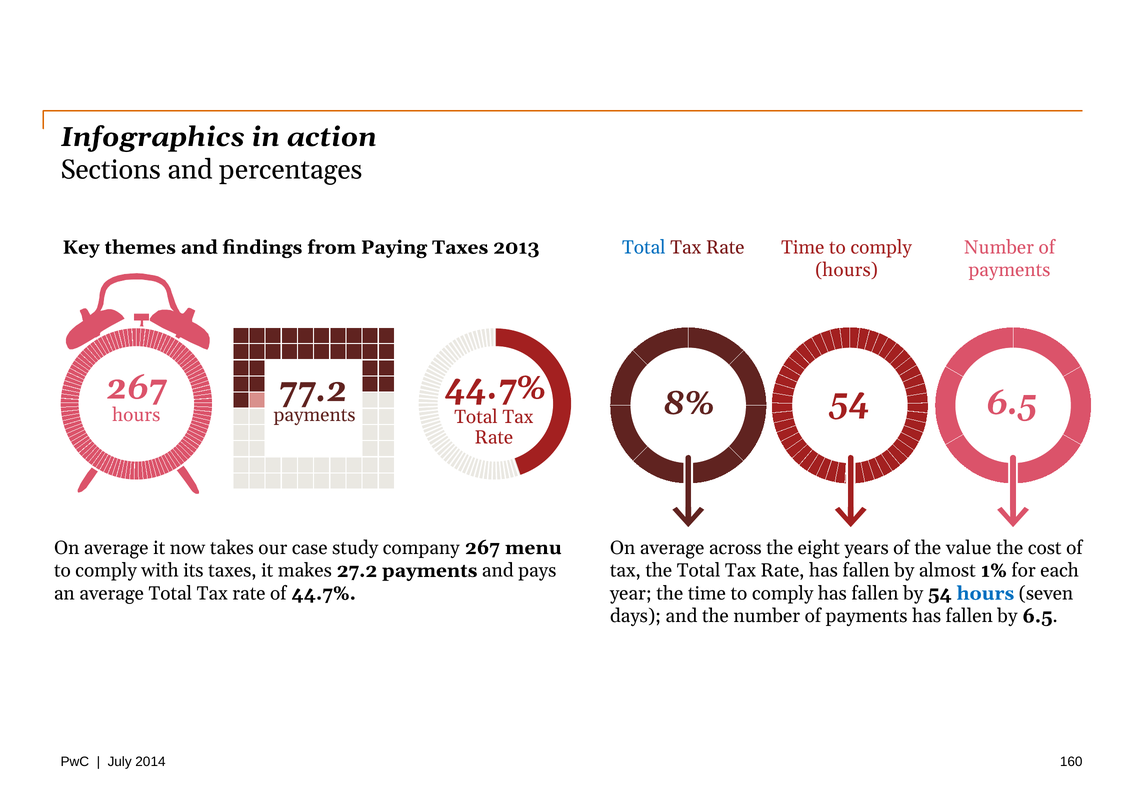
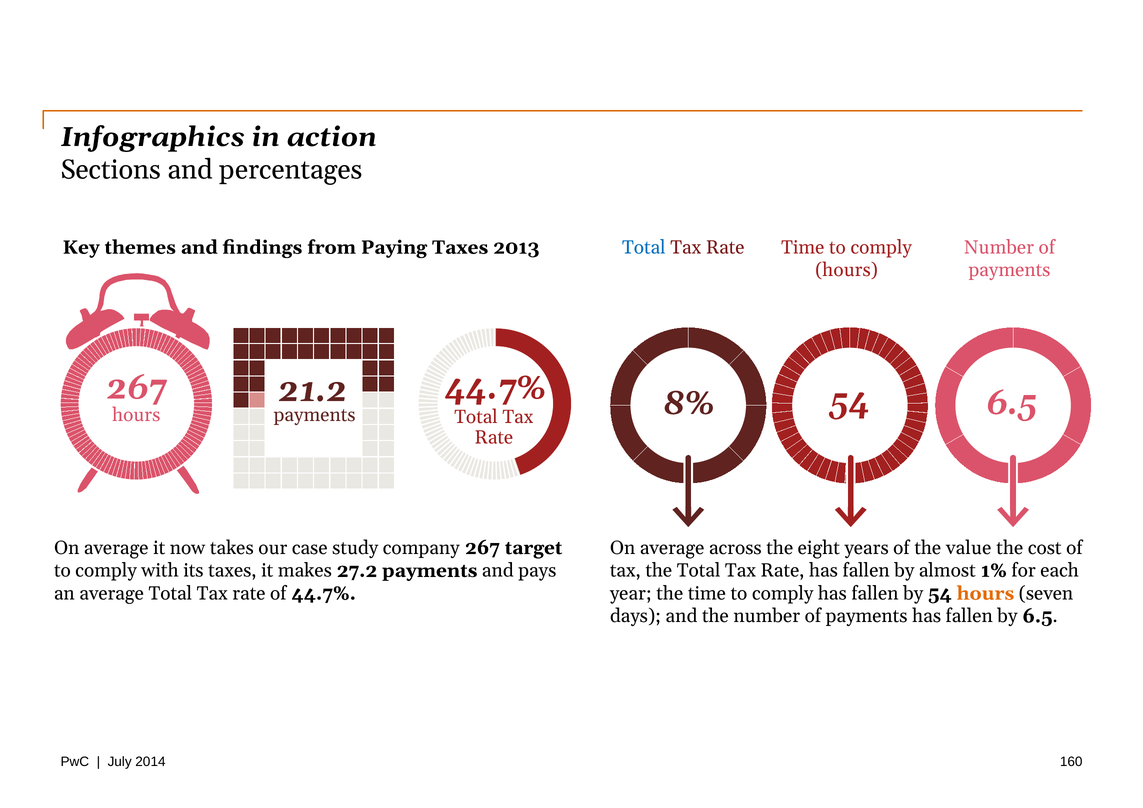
77.2: 77.2 -> 21.2 (313, 390)
menu: menu -> target (533, 548)
hours colour: blue -> orange (985, 594)
